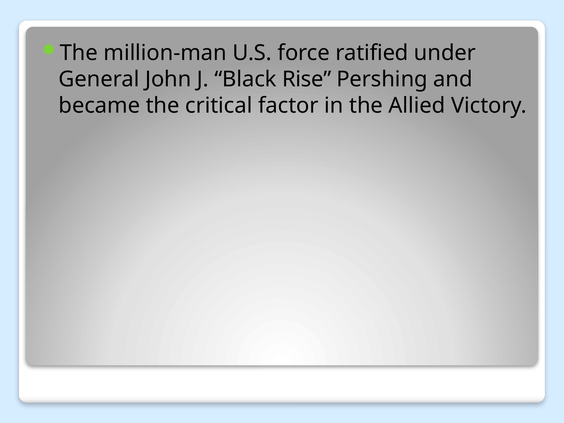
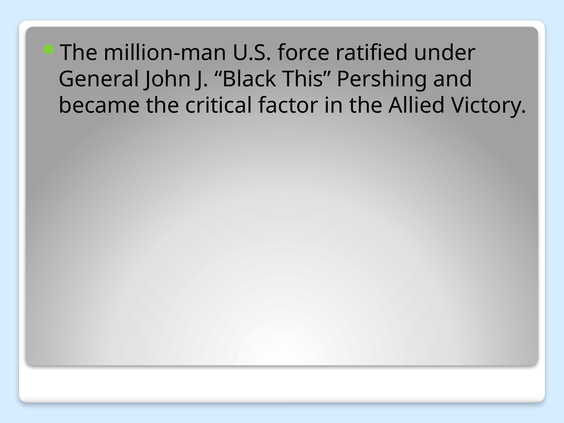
Rise: Rise -> This (307, 79)
